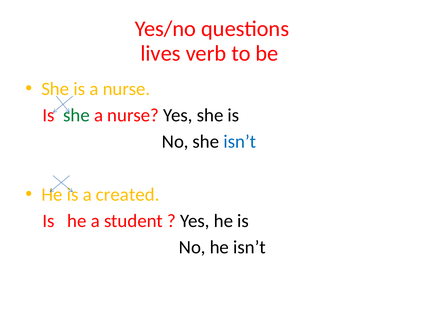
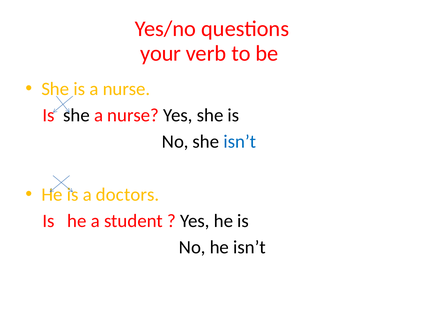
lives: lives -> your (161, 53)
she colour: green -> black (76, 115)
created: created -> doctors (128, 195)
